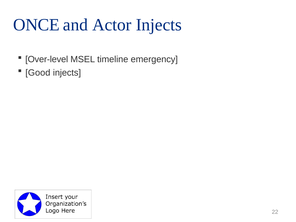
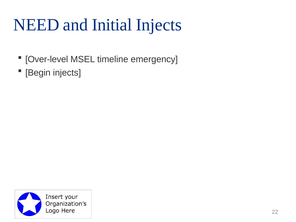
ONCE: ONCE -> NEED (36, 25)
Actor: Actor -> Initial (112, 25)
Good: Good -> Begin (38, 73)
